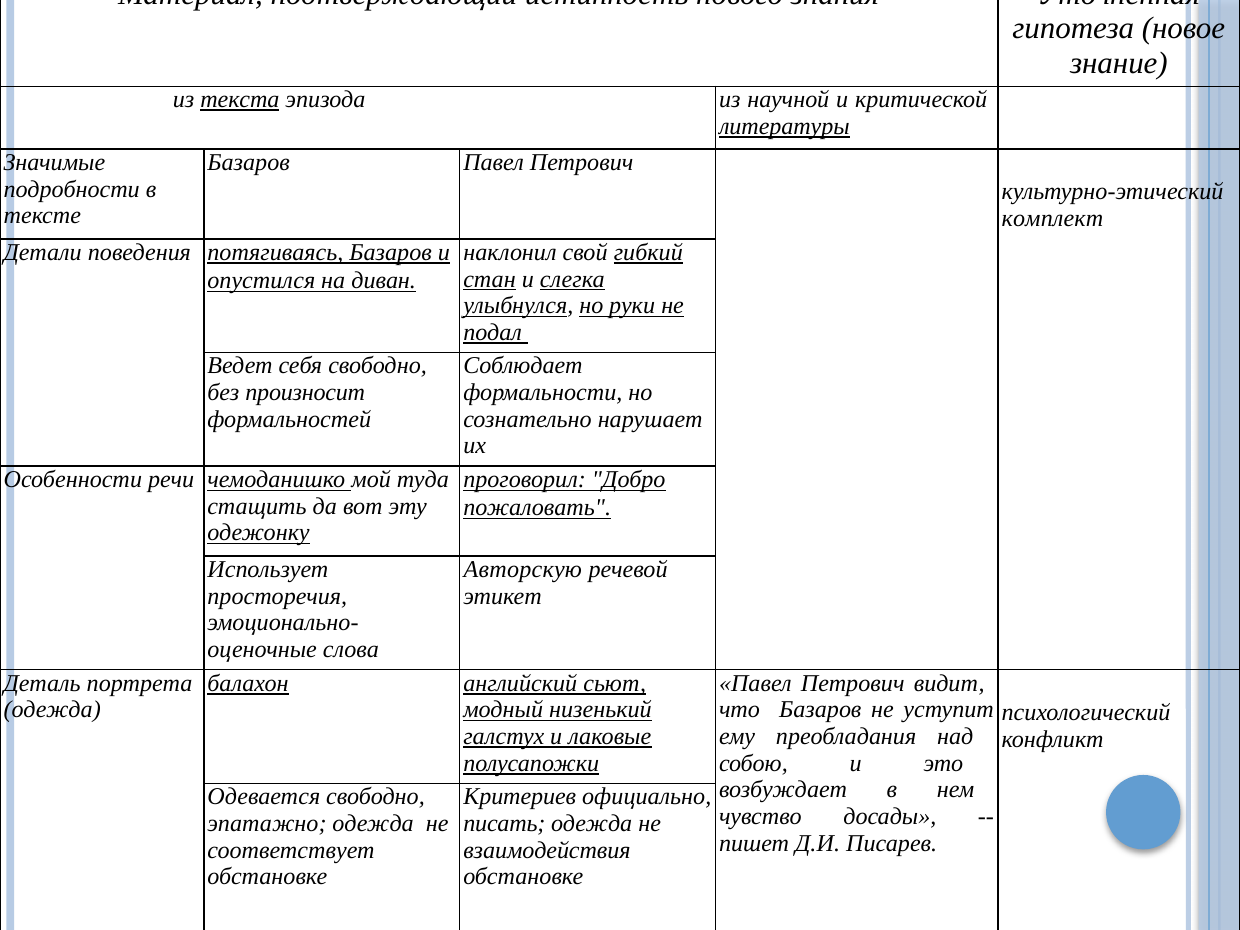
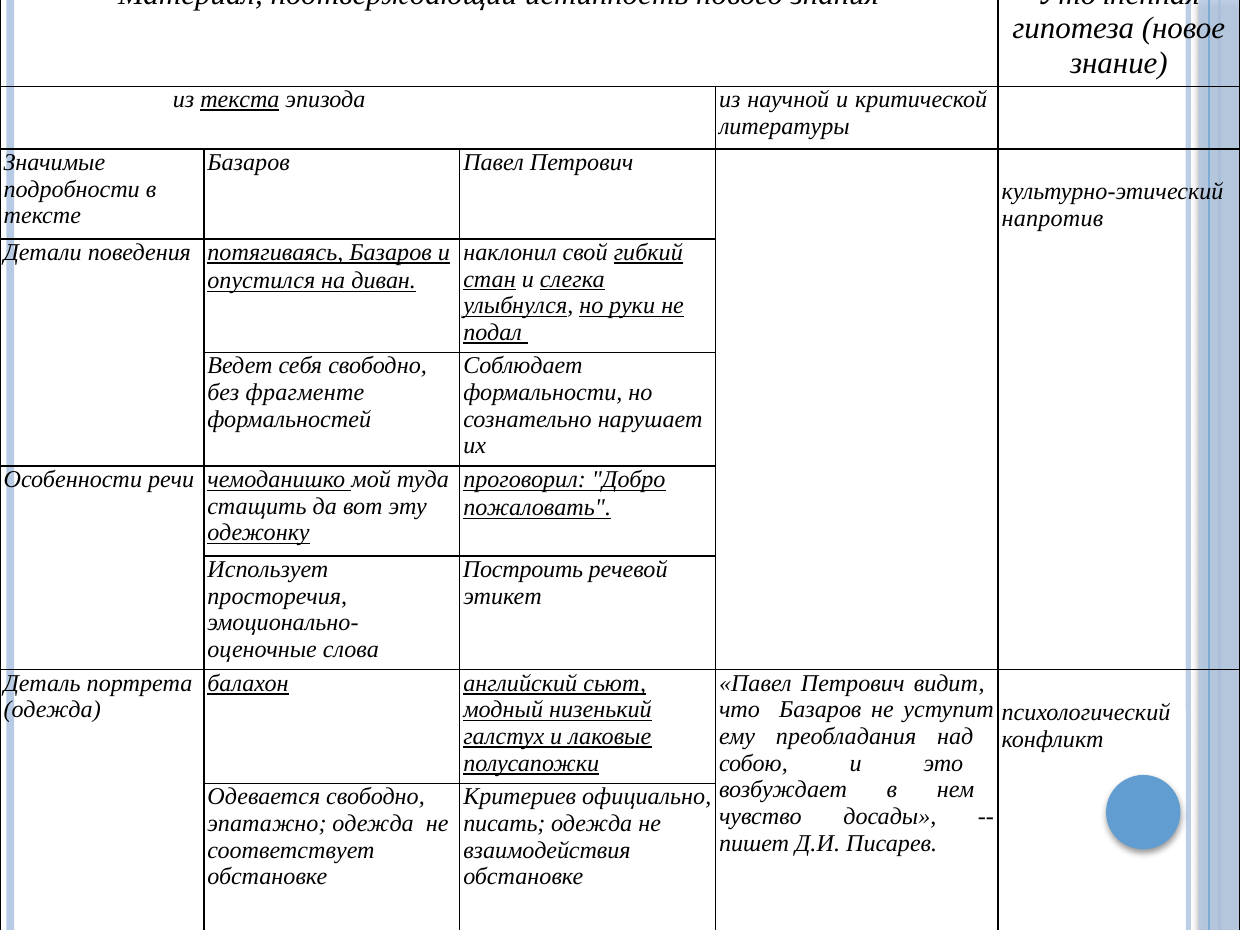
литературы underline: present -> none (784, 126)
комплект: комплект -> напротив (1052, 218)
произносит: произносит -> фрагменте (305, 393)
Авторскую: Авторскую -> Построить (523, 570)
